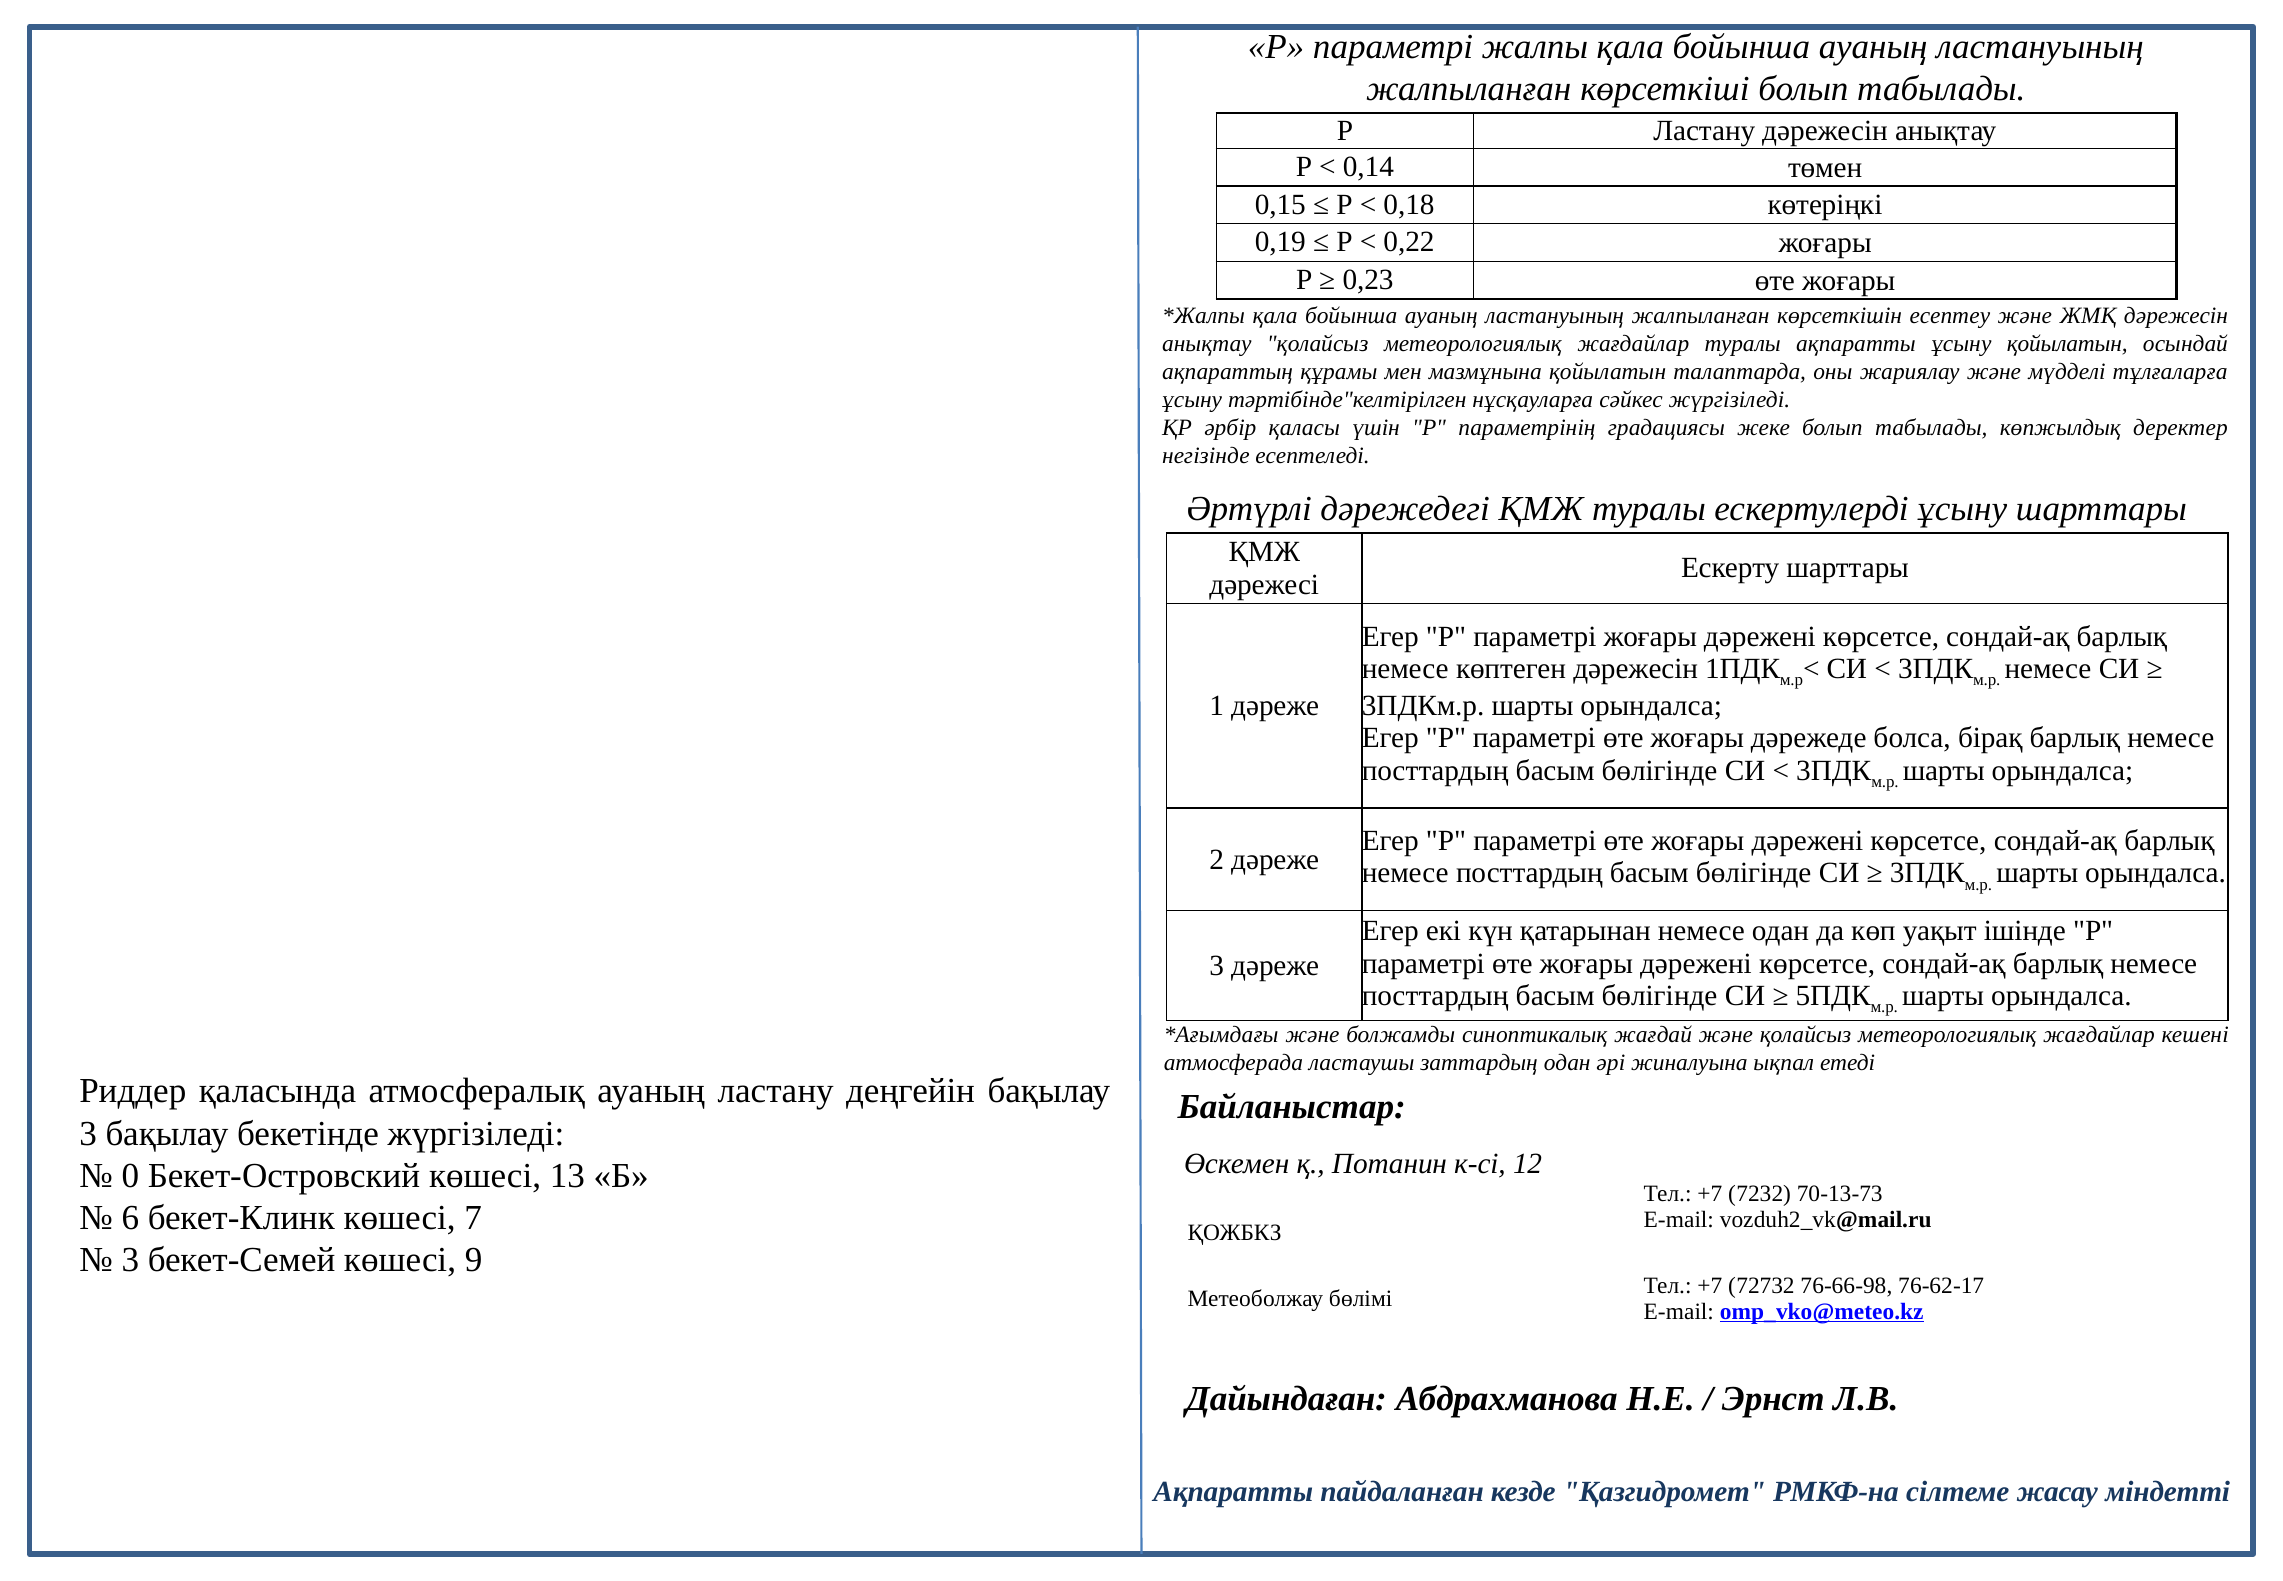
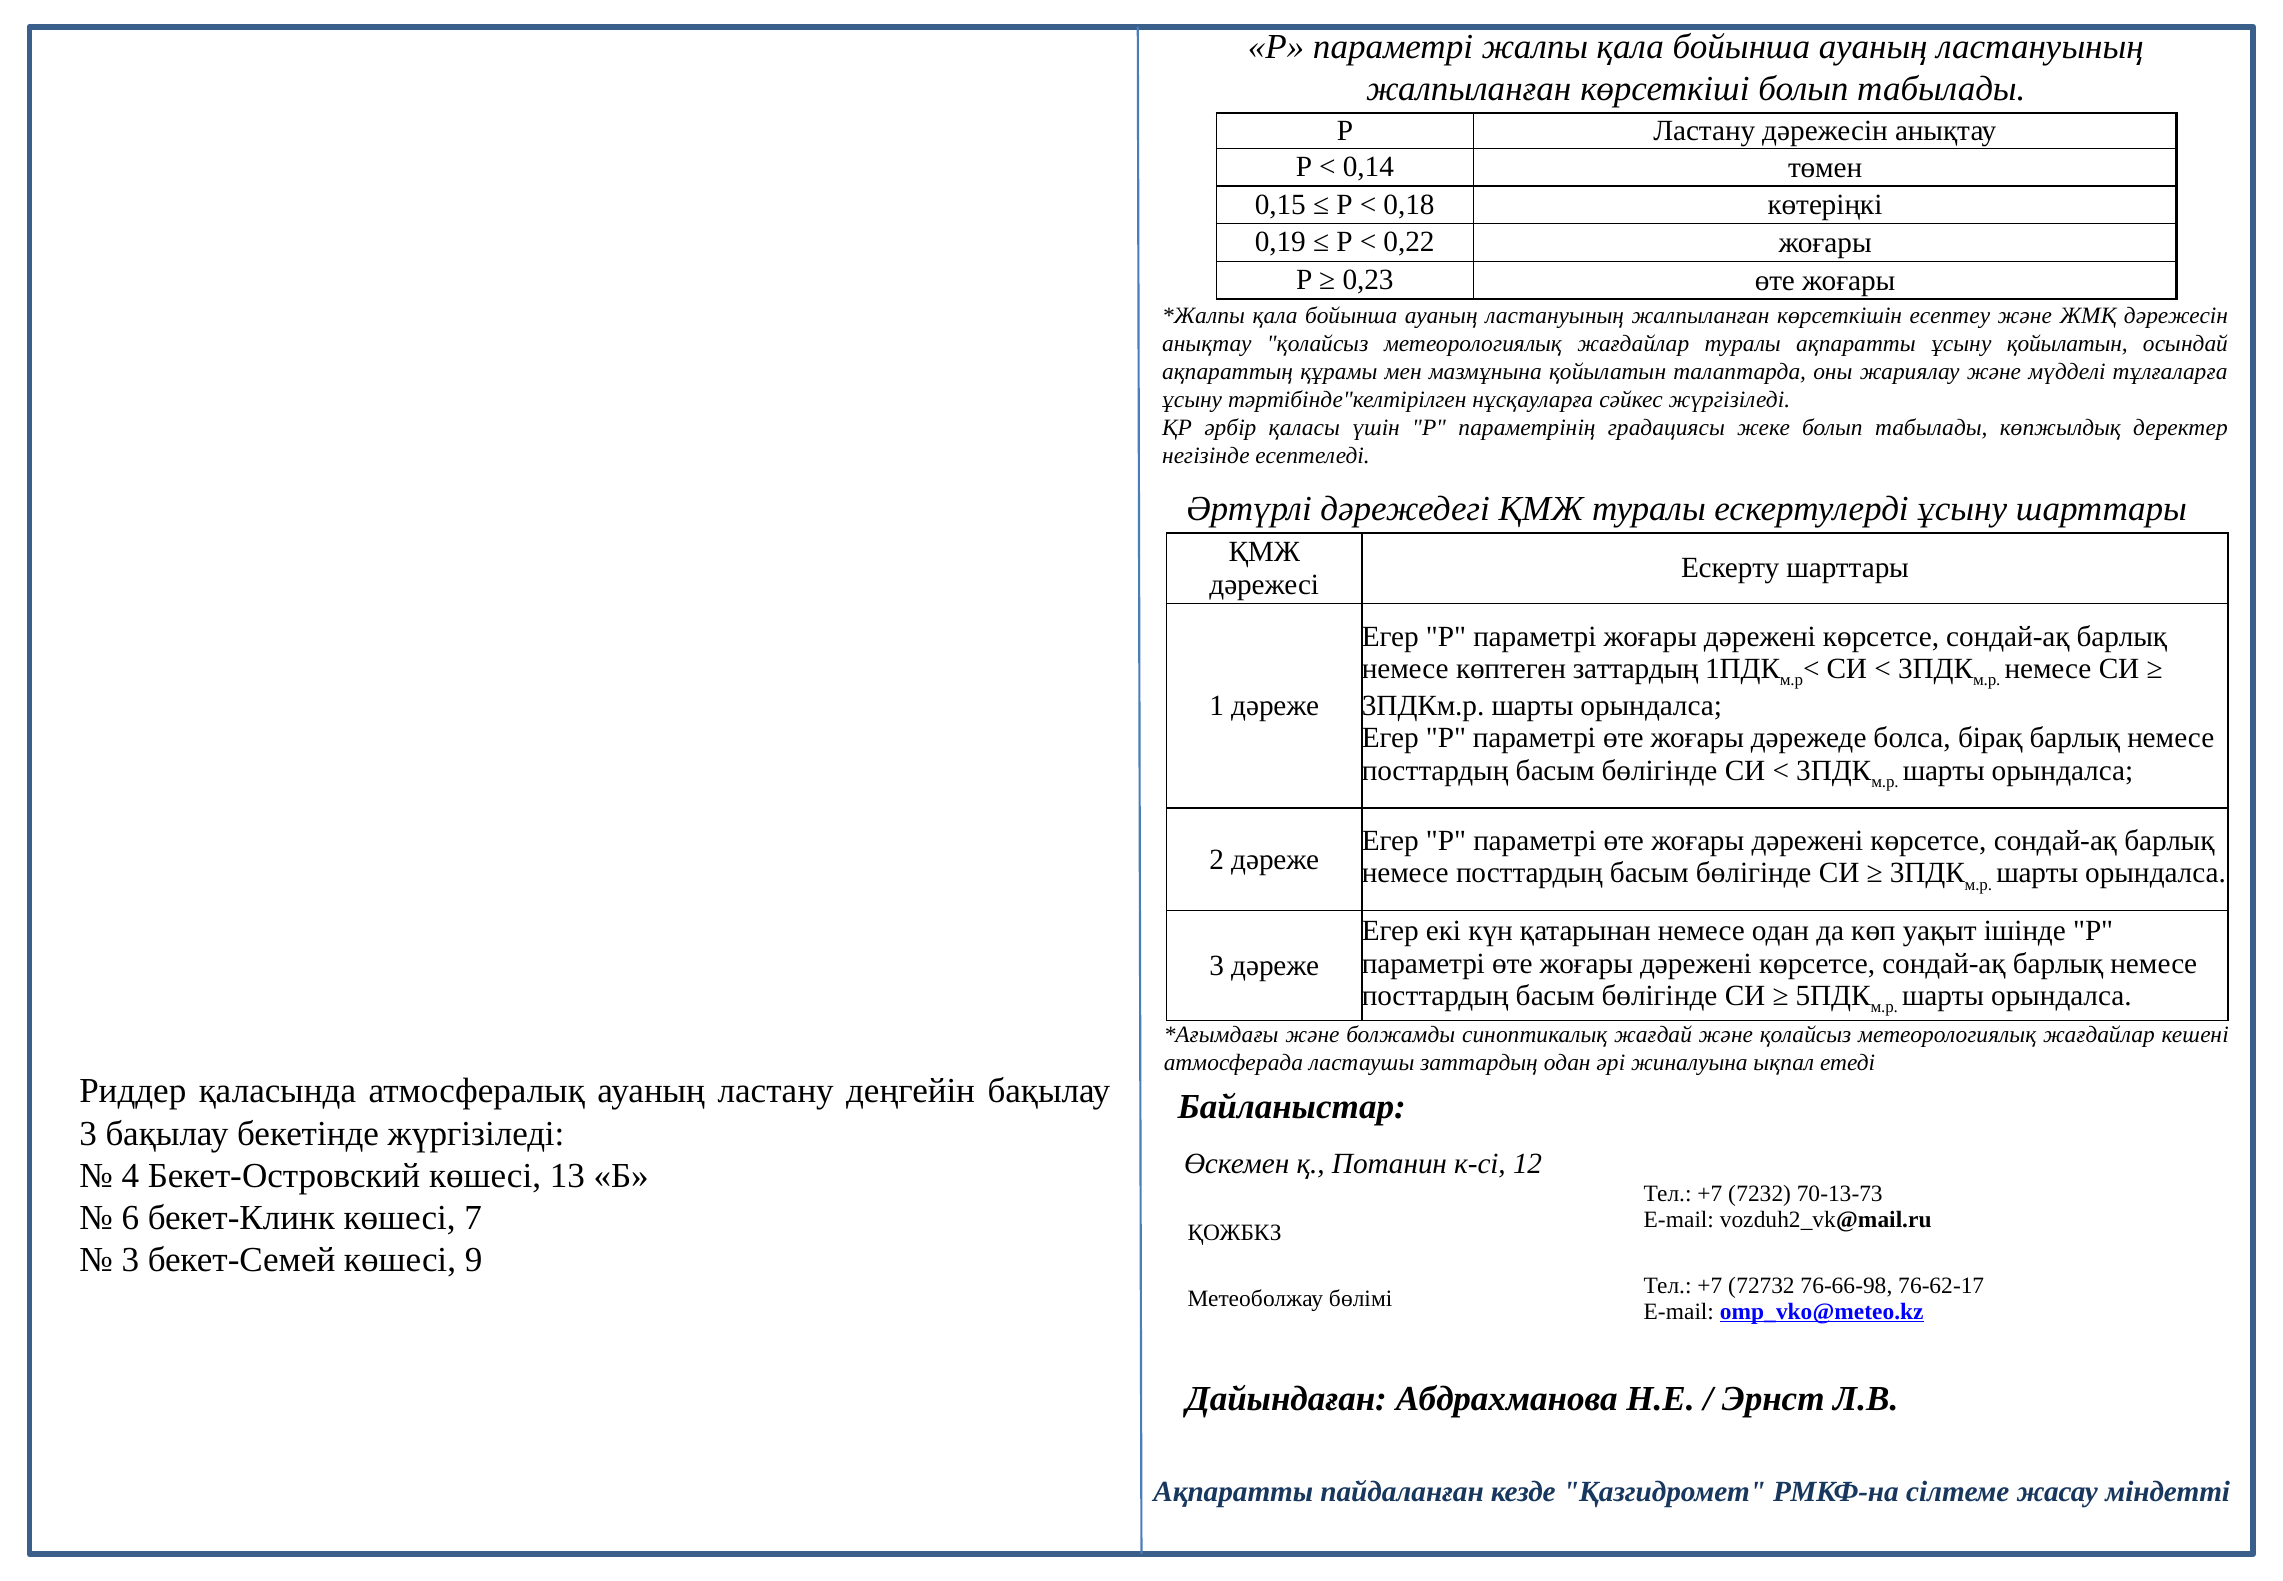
көптеген дәрежесін: дәрежесін -> заттардың (1636, 669)
0: 0 -> 4 (130, 1175)
